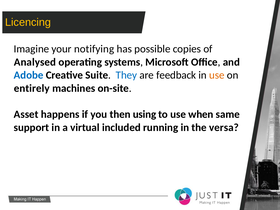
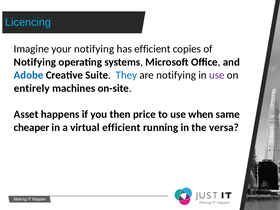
Licencing colour: yellow -> light blue (28, 22)
has possible: possible -> efficient (152, 49)
Analysed: Analysed -> Notifying (35, 62)
are feedback: feedback -> notifying (176, 75)
use colour: orange -> purple (217, 75)
using: using -> price (144, 114)
support: support -> cheaper (31, 127)
virtual included: included -> efficient (121, 127)
